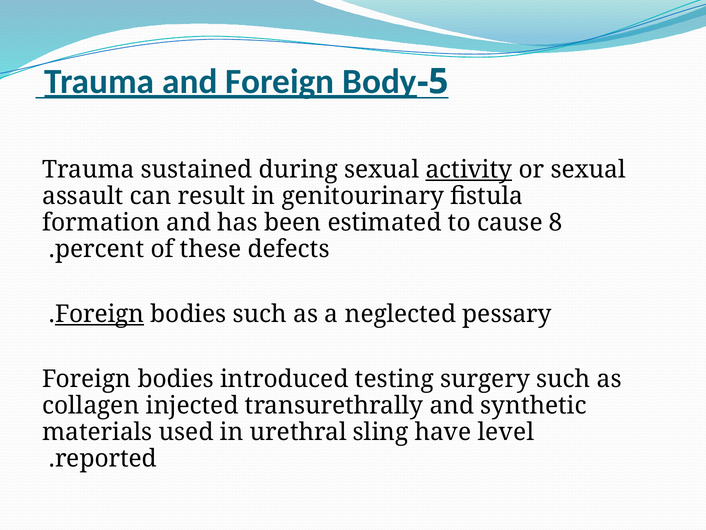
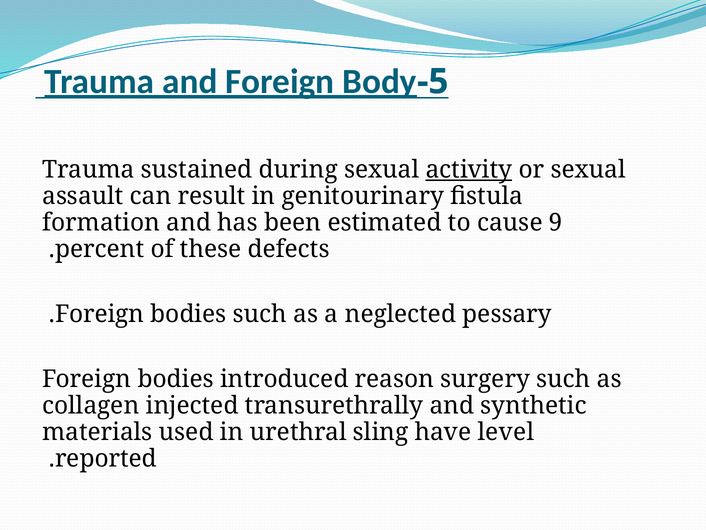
8: 8 -> 9 (556, 222)
Foreign underline: present -> none (100, 314)
testing: testing -> reason (394, 379)
